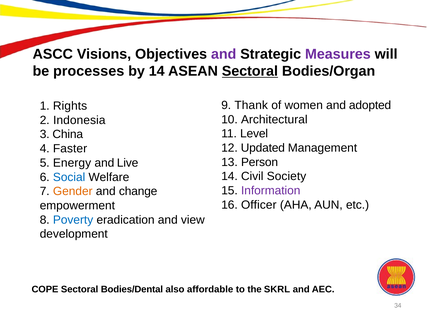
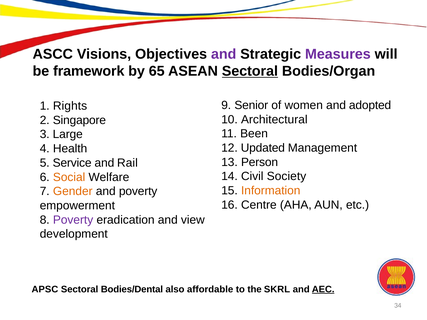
processes: processes -> framework (89, 71)
by 14: 14 -> 65 (157, 71)
Thank: Thank -> Senior (251, 105)
Indonesia: Indonesia -> Singapore (79, 120)
Level: Level -> Been (254, 134)
China: China -> Large (68, 135)
Faster: Faster -> Health (70, 149)
Energy: Energy -> Service (72, 163)
Live: Live -> Rail (127, 163)
Social colour: blue -> orange (69, 177)
Information colour: purple -> orange (271, 191)
and change: change -> poverty (138, 191)
Officer: Officer -> Centre (259, 205)
Poverty colour: blue -> purple (73, 220)
COPE: COPE -> APSC (45, 290)
AEC underline: none -> present (323, 290)
